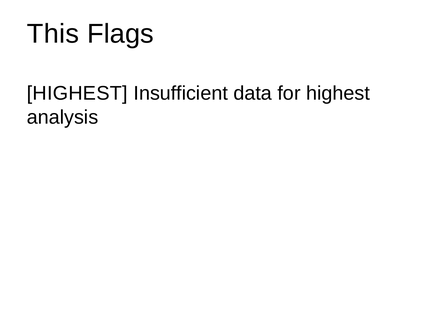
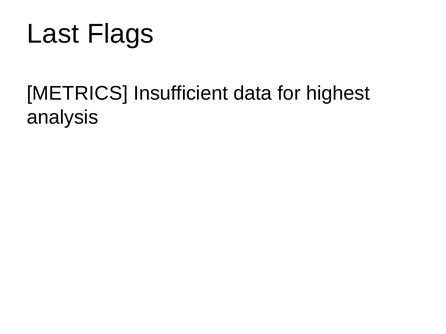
This: This -> Last (53, 34)
HIGHEST: HIGHEST -> METRICS (77, 94)
